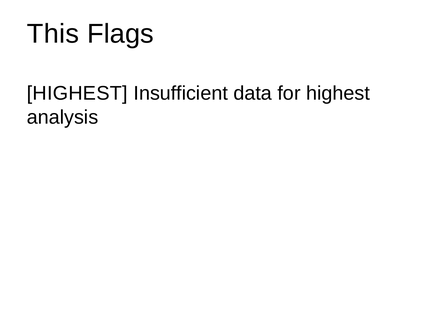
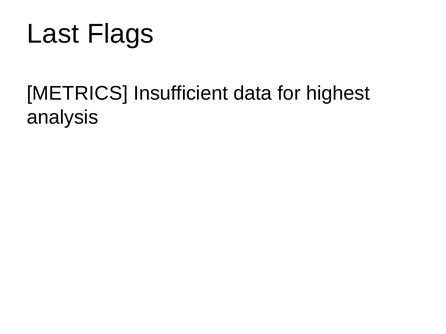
This: This -> Last (53, 34)
HIGHEST: HIGHEST -> METRICS (77, 94)
